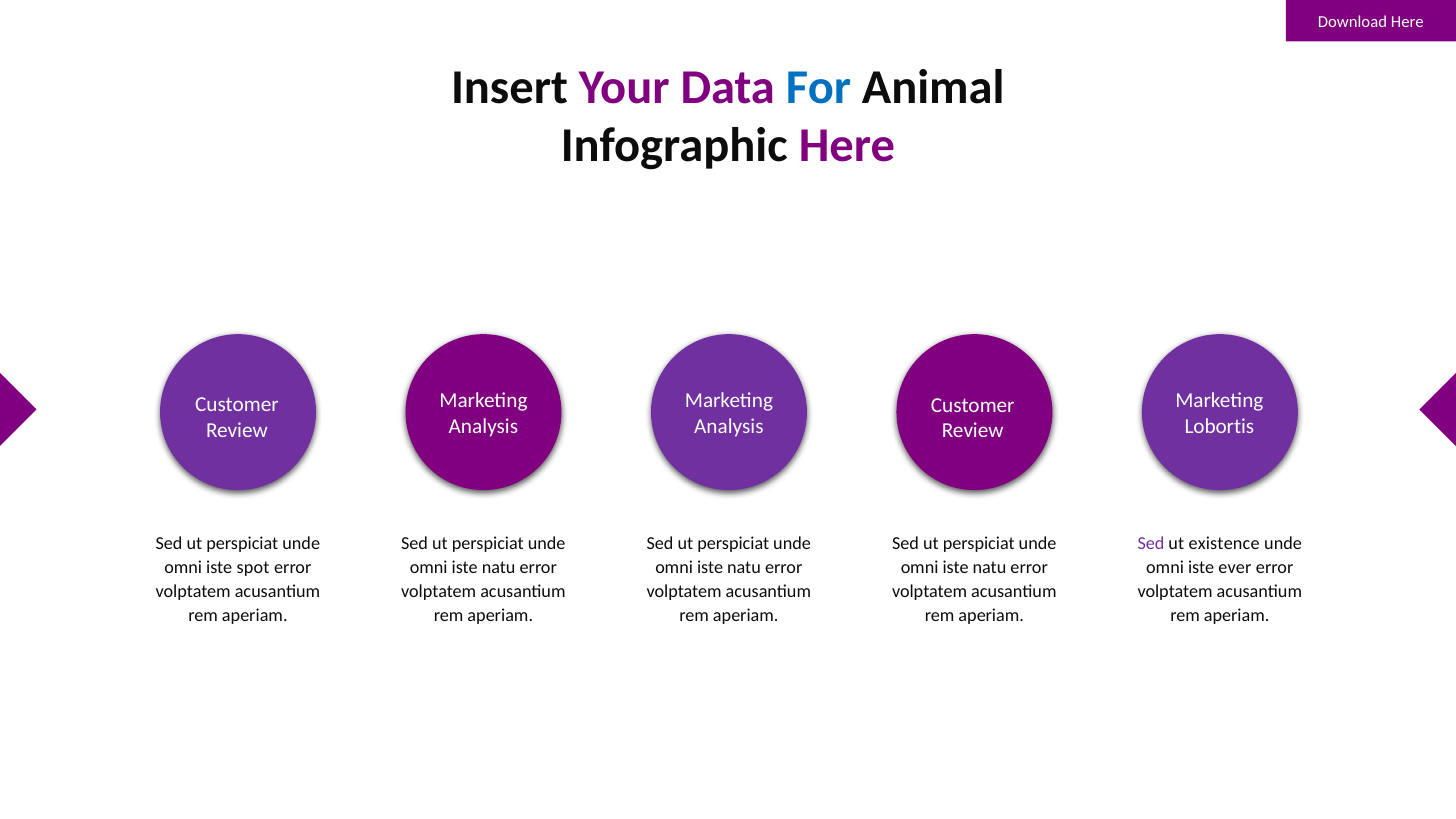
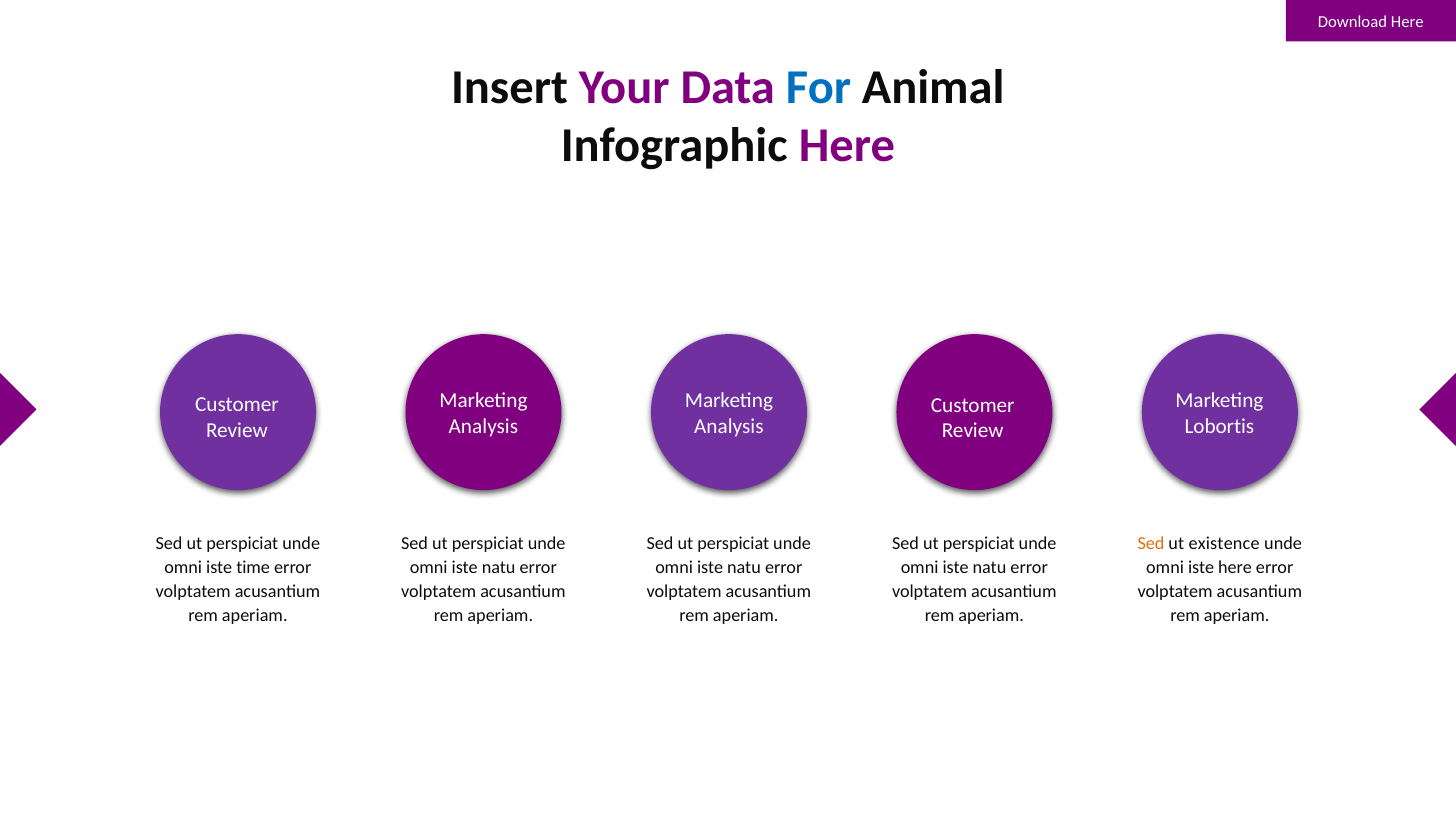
Sed colour: purple -> orange (1151, 543)
spot: spot -> time (253, 567)
iste ever: ever -> here (1235, 567)
